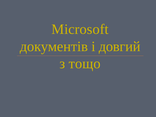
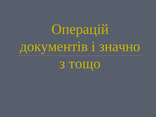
Microsoft: Microsoft -> Операцій (80, 29)
довгий: довгий -> значно (120, 46)
